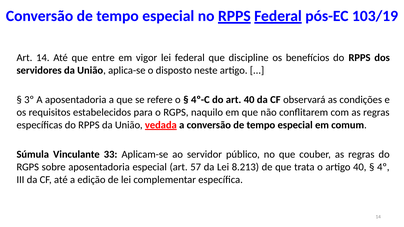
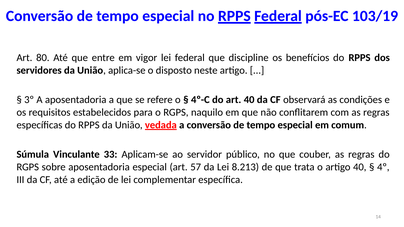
Art 14: 14 -> 80 (43, 58)
